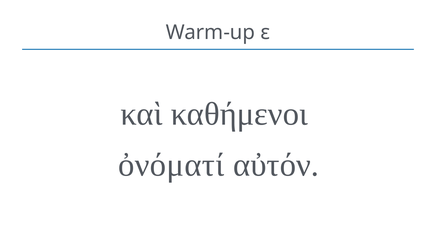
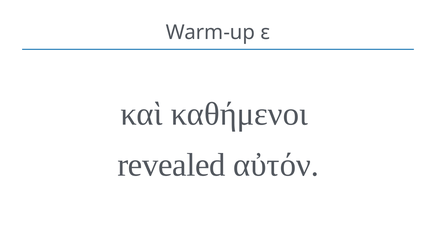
ὀνόματί: ὀνόματί -> revealed (172, 165)
